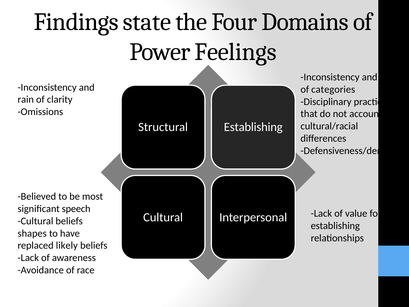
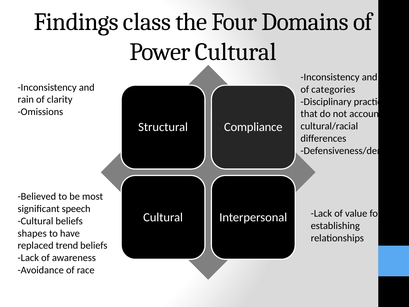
state: state -> class (147, 22)
Power Feelings: Feelings -> Cultural (236, 52)
Establishing: Establishing -> Compliance (253, 127)
likely: likely -> trend (67, 245)
